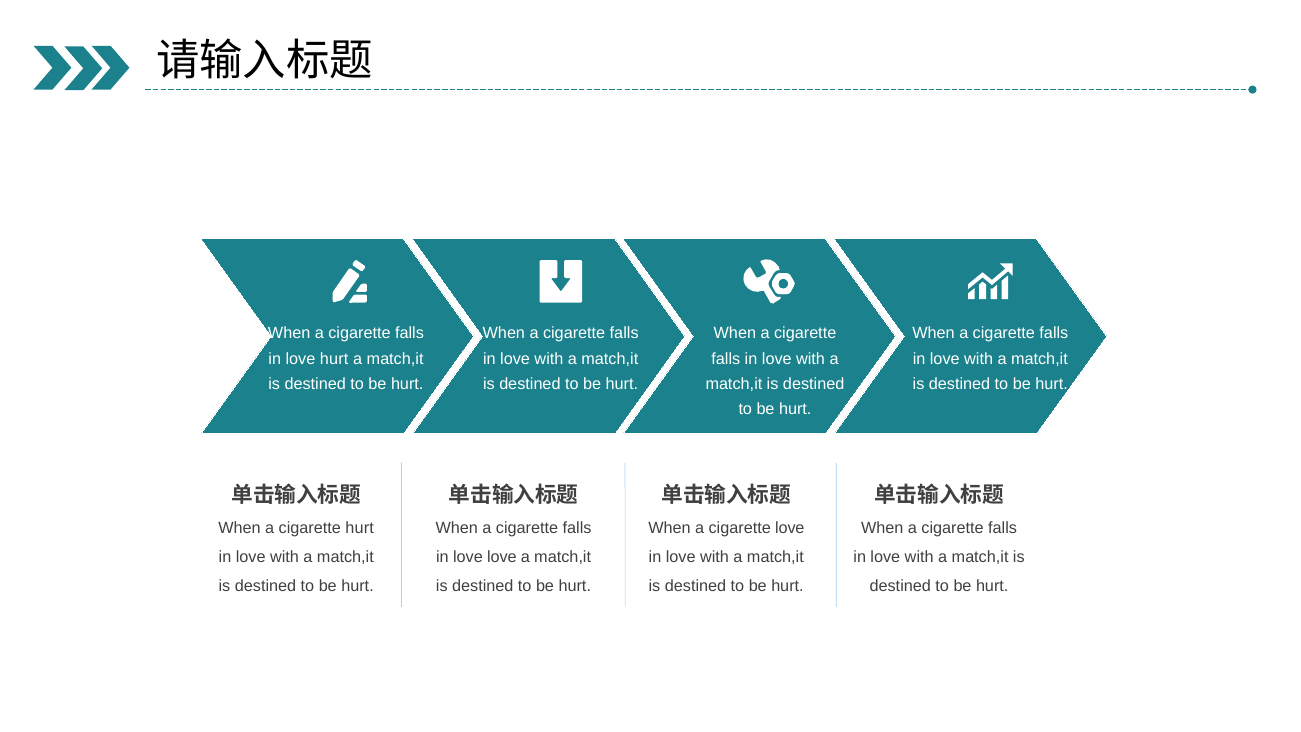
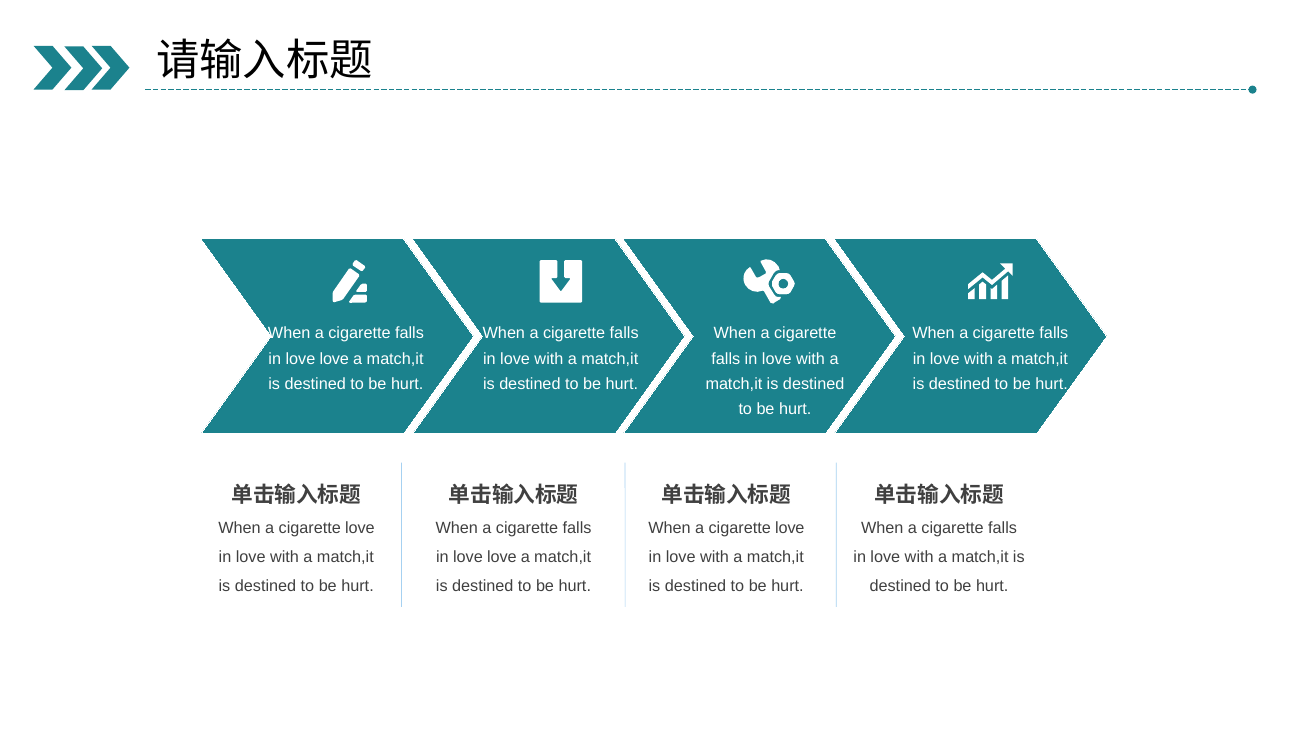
hurt: hurt -> love (334, 359)
hurt: hurt -> love (360, 528)
